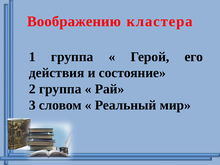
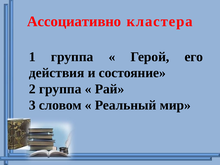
Воображению: Воображению -> Ассоциативно (74, 21)
